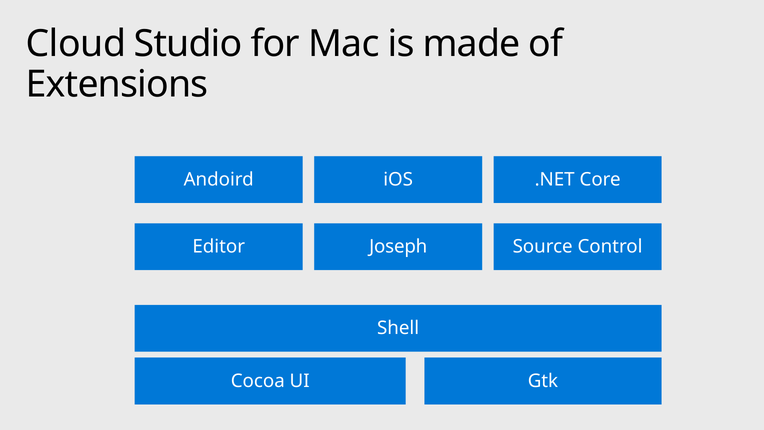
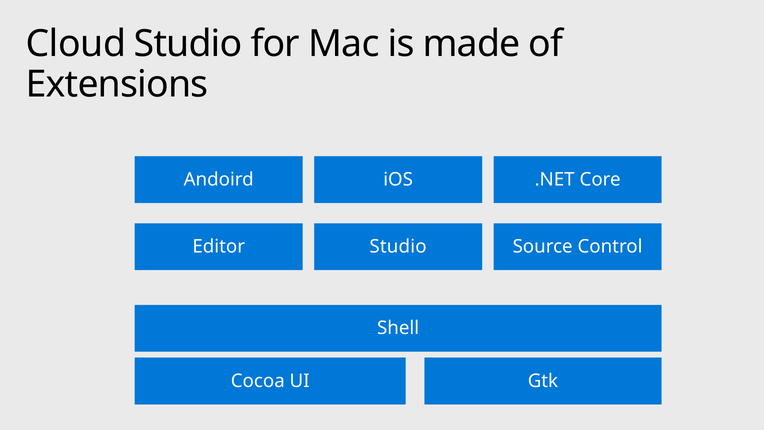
Editor Joseph: Joseph -> Studio (398, 246)
